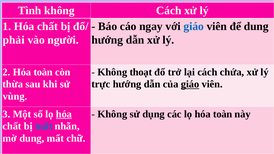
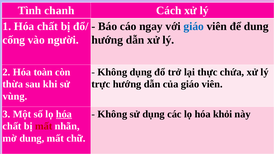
Tình không: không -> chanh (59, 10)
phải: phải -> cống (14, 40)
Không thoạt: thoạt -> dụng (141, 72)
lại cách: cách -> thực (207, 72)
giáo underline: present -> none (190, 84)
lọ hóa toàn: toàn -> khỏi (223, 114)
mất colour: blue -> red (44, 126)
